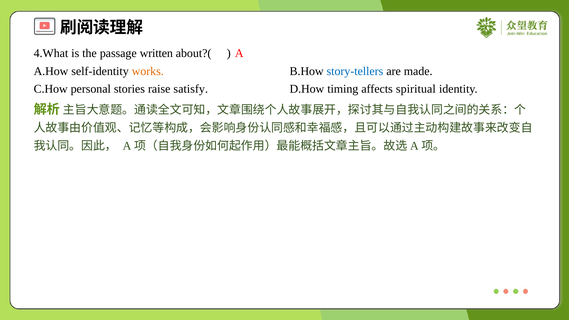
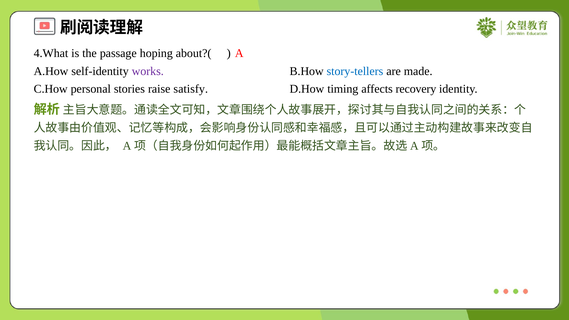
written: written -> hoping (156, 53)
works colour: orange -> purple (148, 71)
spiritual: spiritual -> recovery (416, 89)
